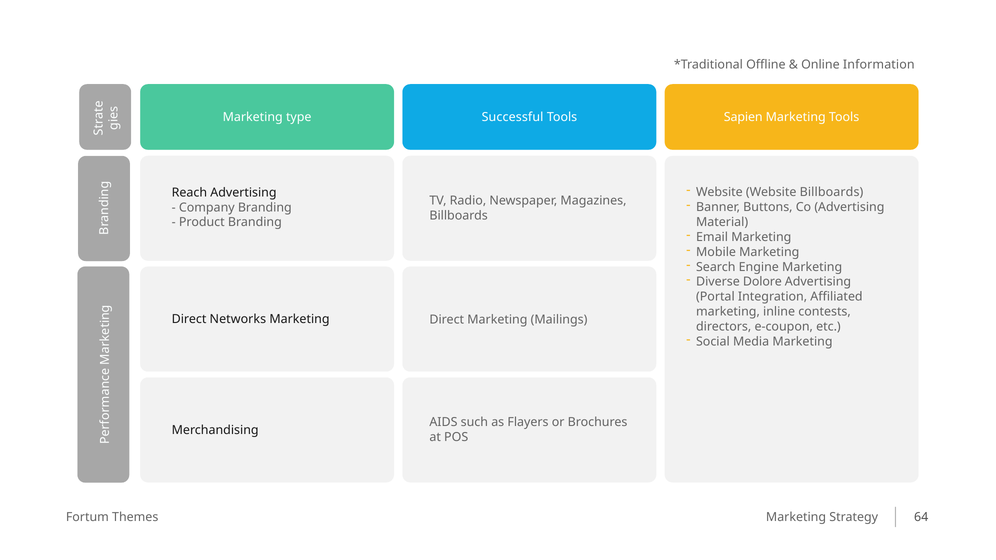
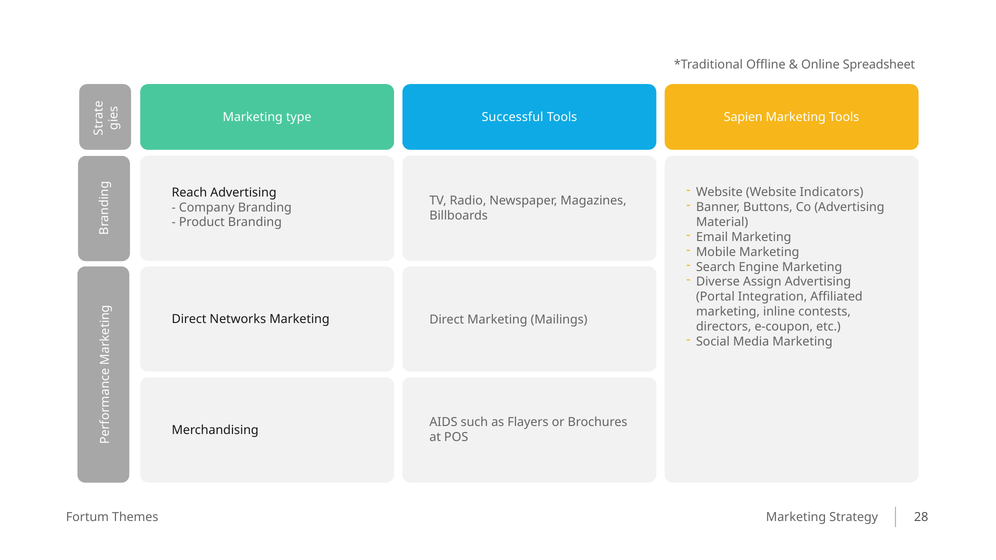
Information: Information -> Spreadsheet (879, 64)
Website Billboards: Billboards -> Indicators (832, 192)
Dolore: Dolore -> Assign (762, 282)
64: 64 -> 28 (921, 517)
